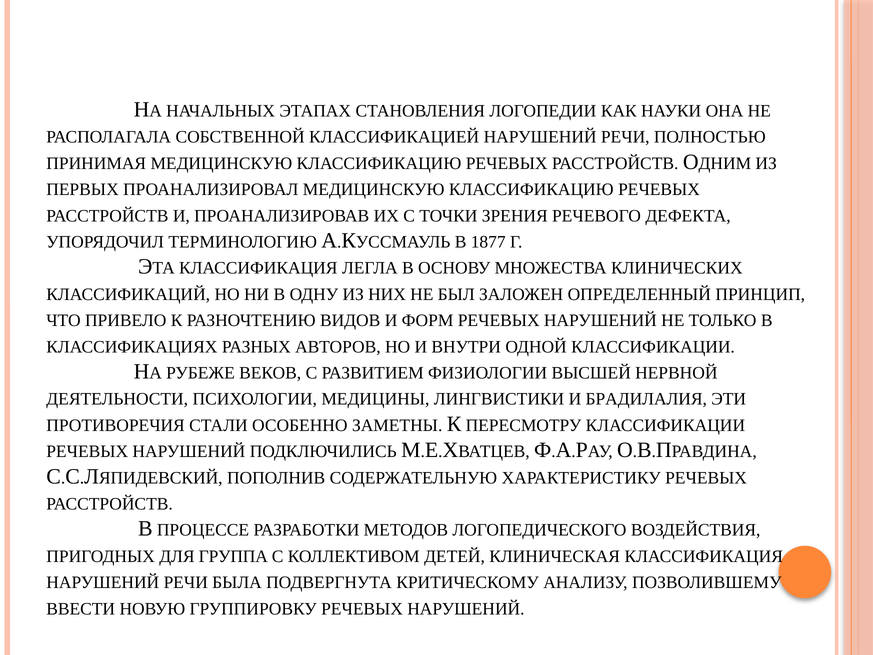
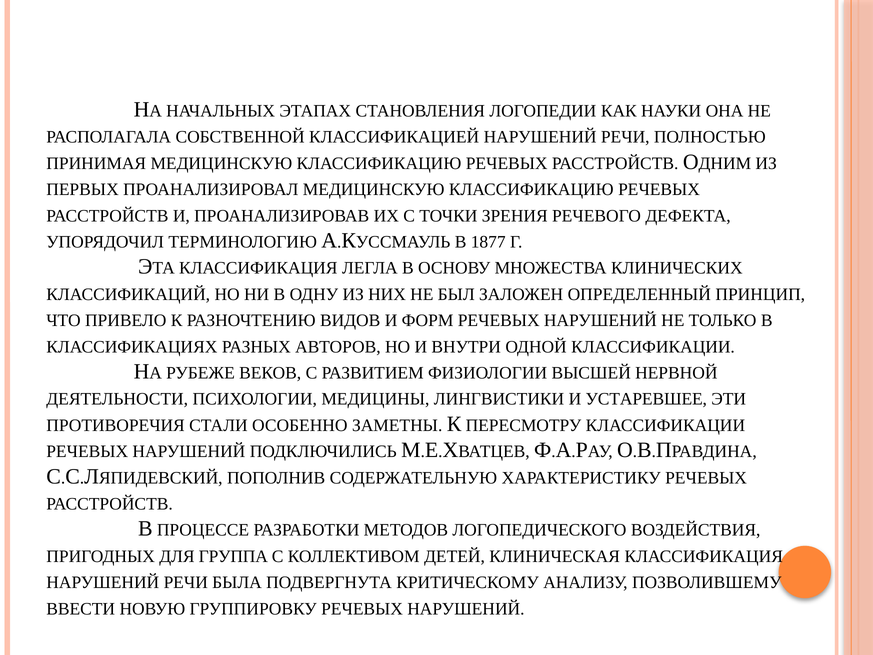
БРАДИЛАЛИЯ: БРАДИЛАЛИЯ -> УСТАРЕВШЕЕ (646, 399)
